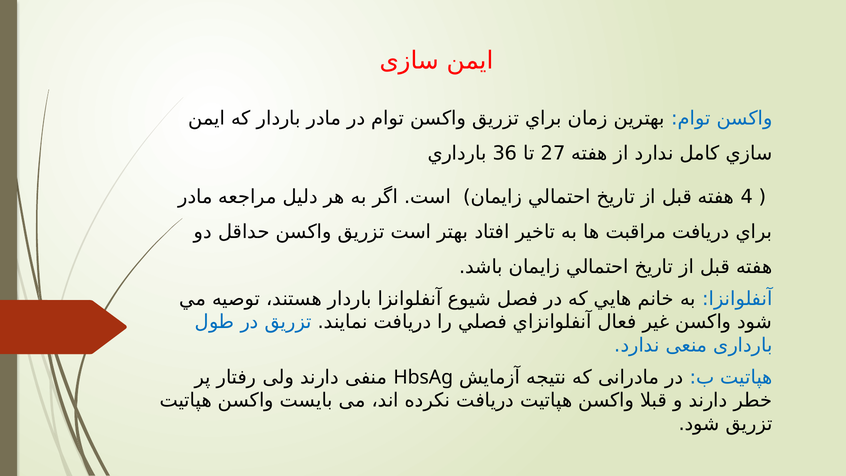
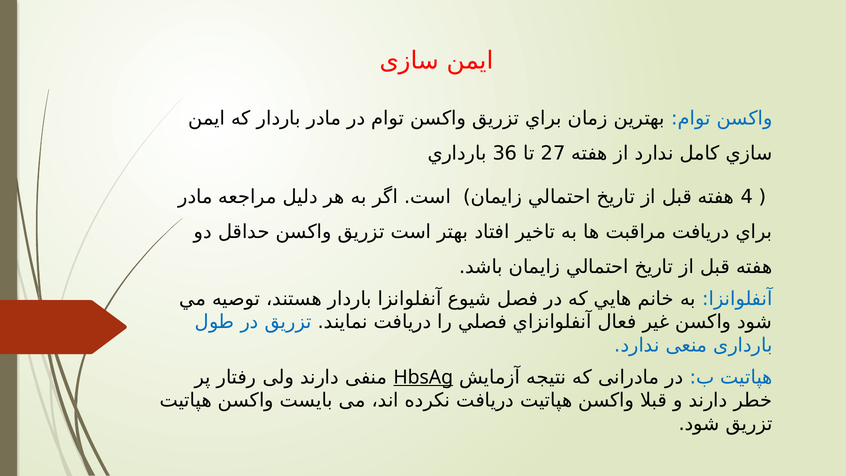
HbsAg underline: none -> present (423, 377)
